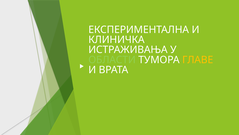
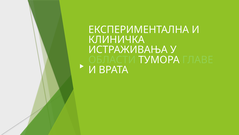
ГЛАВЕ colour: yellow -> light green (198, 60)
